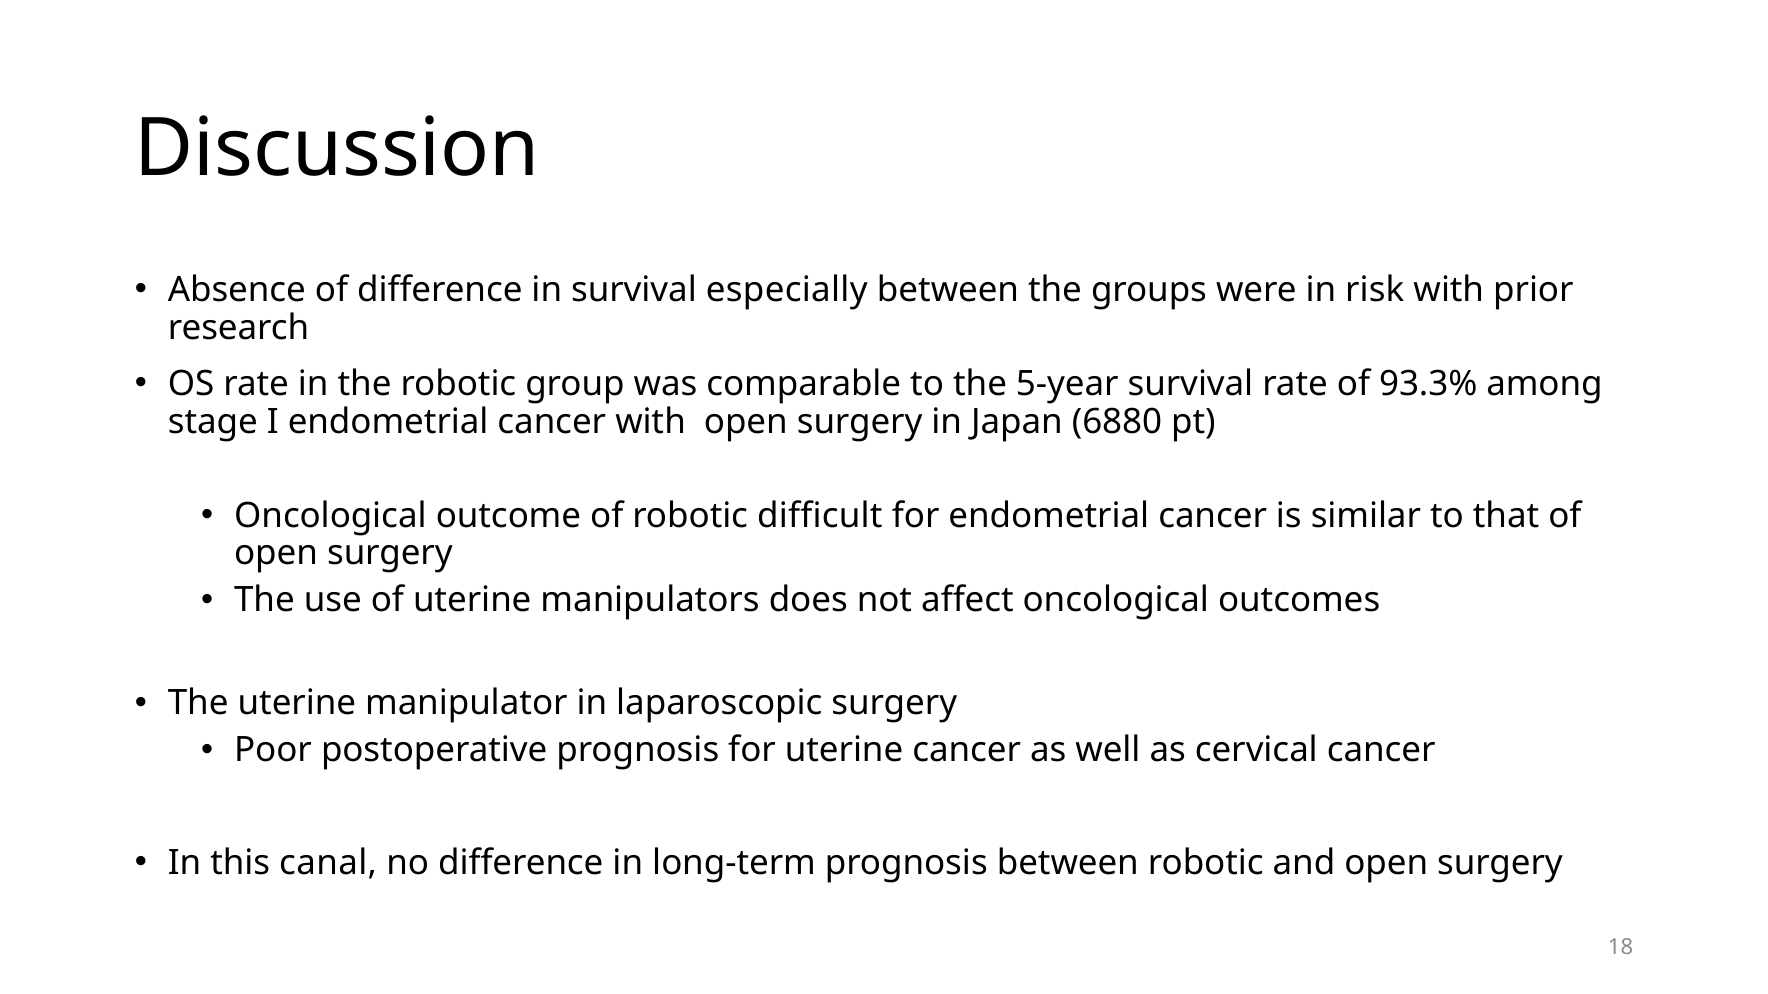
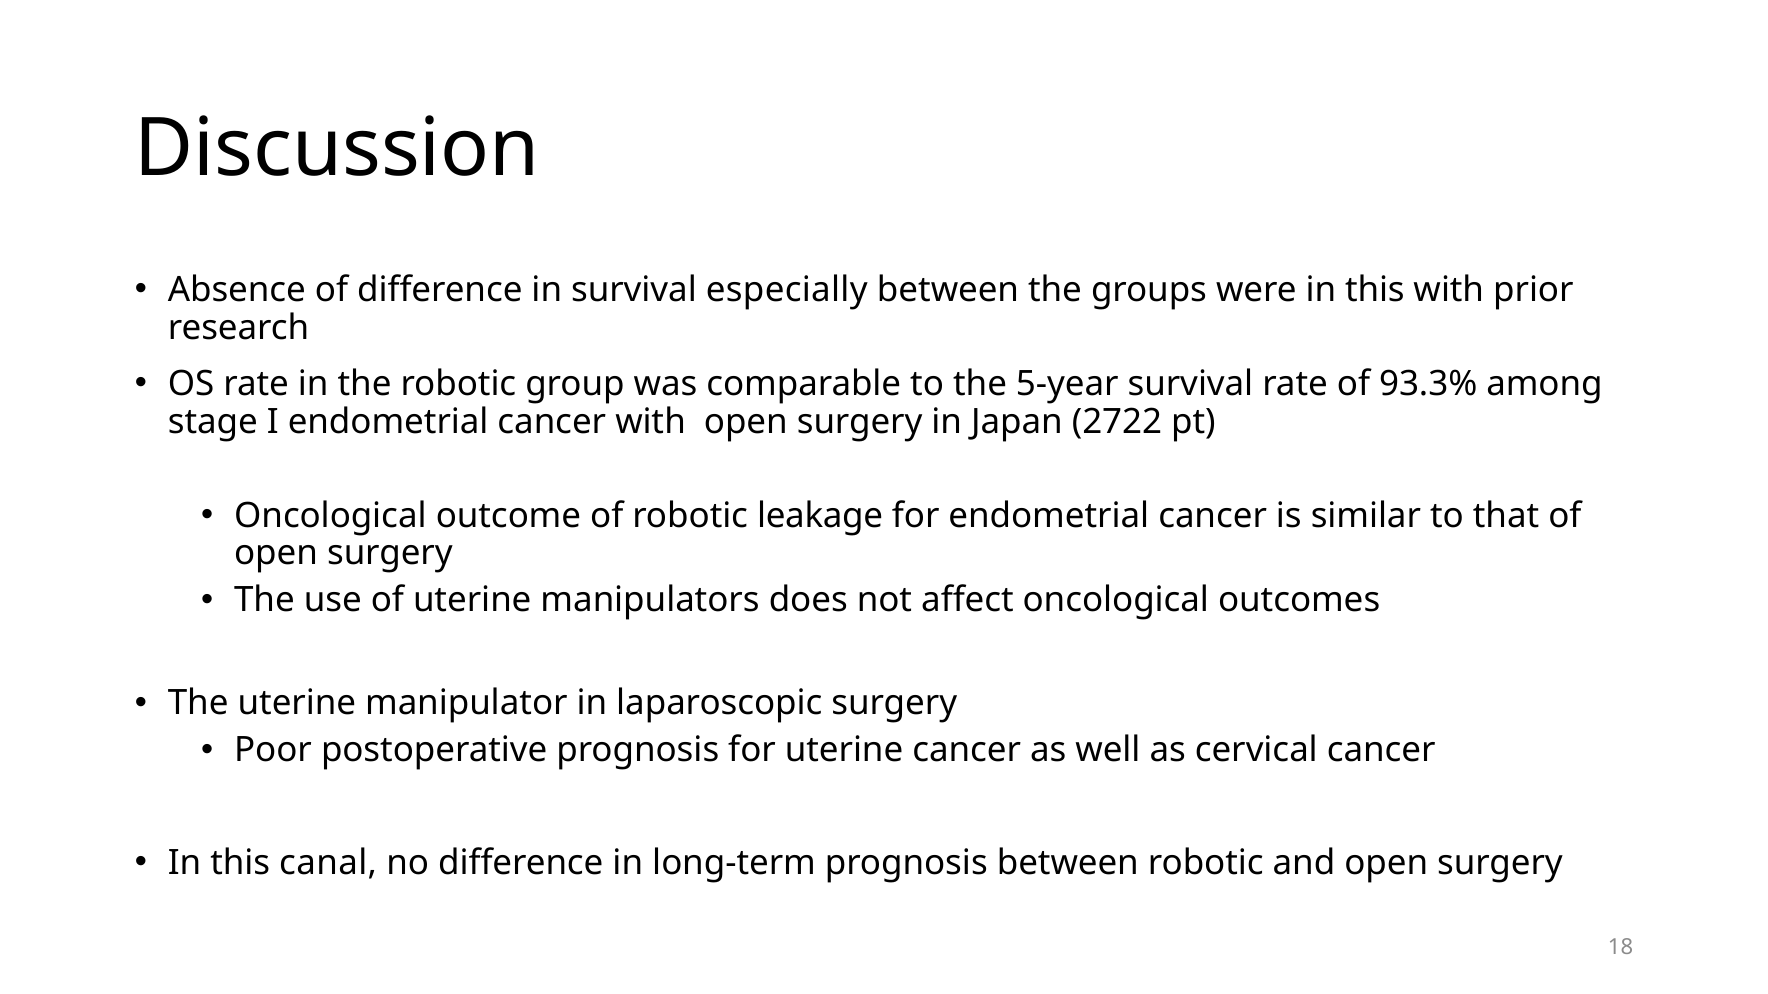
were in risk: risk -> this (1375, 290)
6880: 6880 -> 2722 (1117, 422)
difficult: difficult -> leakage (820, 516)
